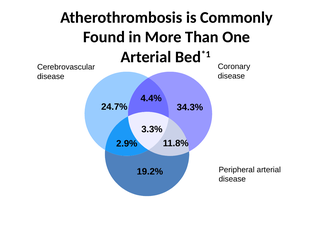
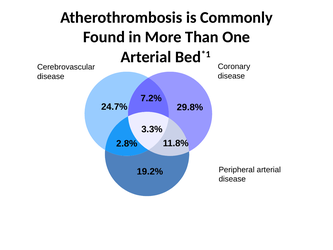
4.4%: 4.4% -> 7.2% (151, 98)
34.3%: 34.3% -> 29.8% (190, 107)
2.9%: 2.9% -> 2.8% (127, 144)
